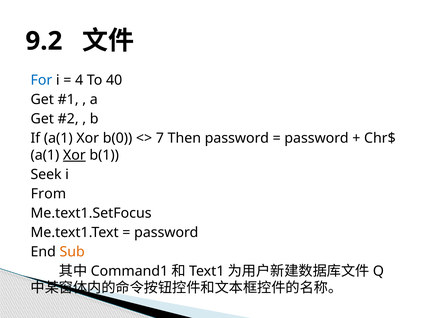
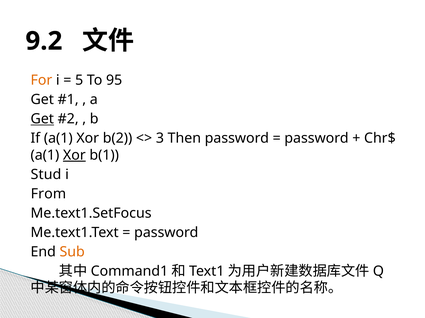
For colour: blue -> orange (41, 80)
4: 4 -> 5 (79, 80)
40: 40 -> 95 (114, 80)
Get underline: none -> present (42, 119)
b(0: b(0 -> b(2 (118, 139)
7: 7 -> 3 (160, 139)
Seek: Seek -> Stud (46, 175)
